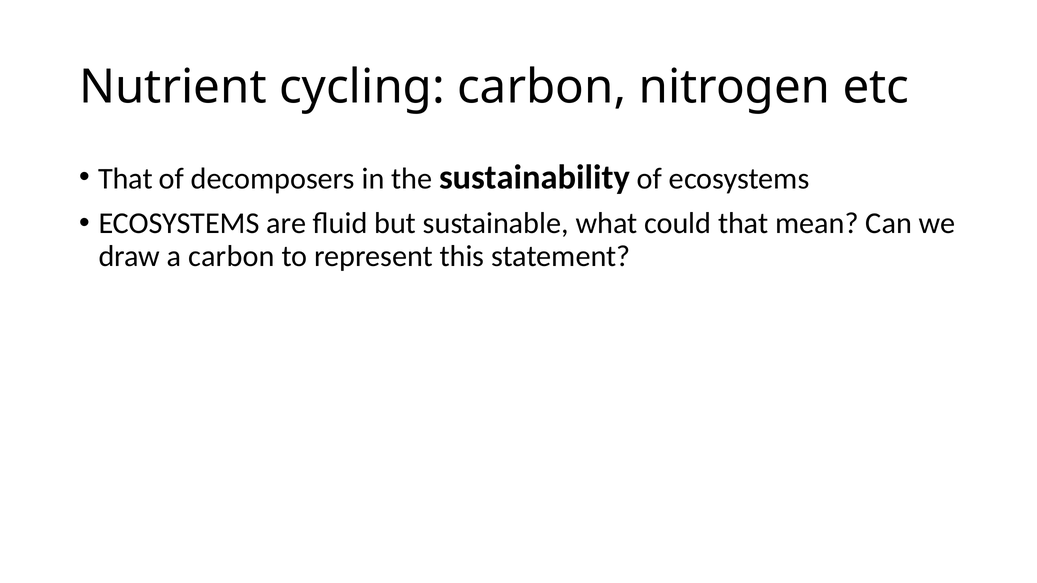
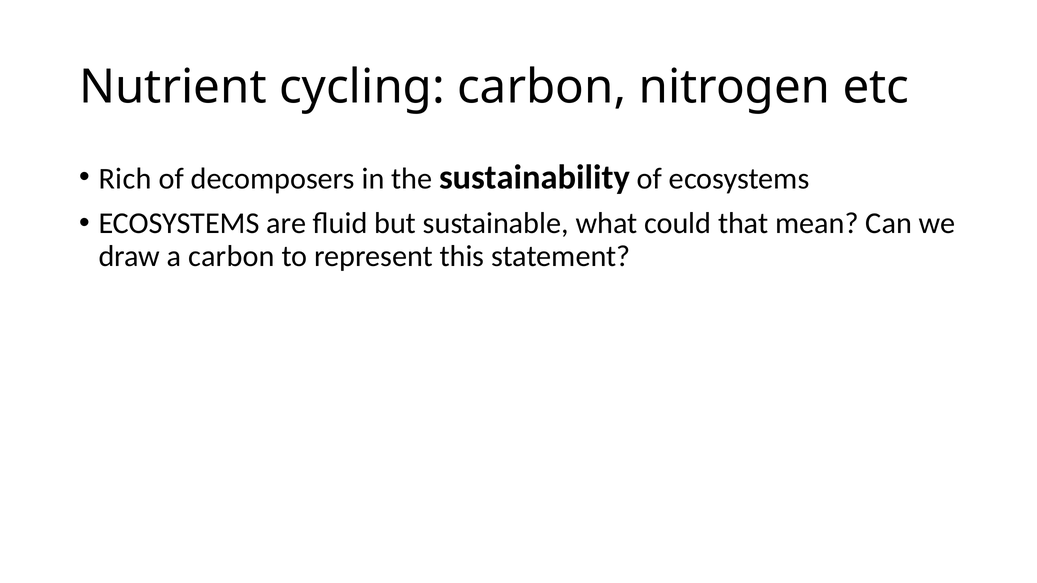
That: That -> Rich (125, 179)
